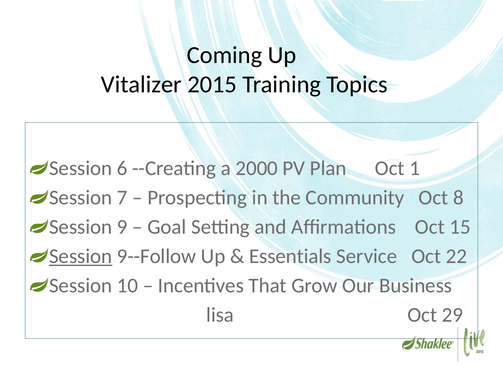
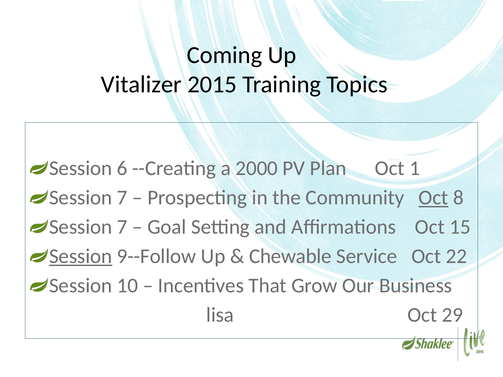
Oct underline: none -> present (433, 198)
9: 9 -> 7 (122, 227)
Essentials: Essentials -> Chewable (290, 256)
